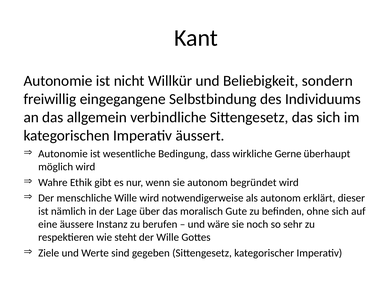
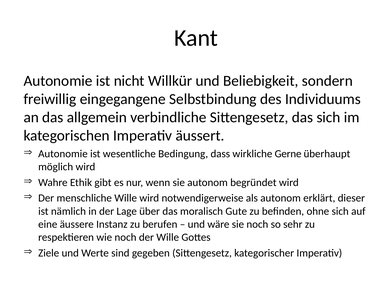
wie steht: steht -> noch (125, 237)
